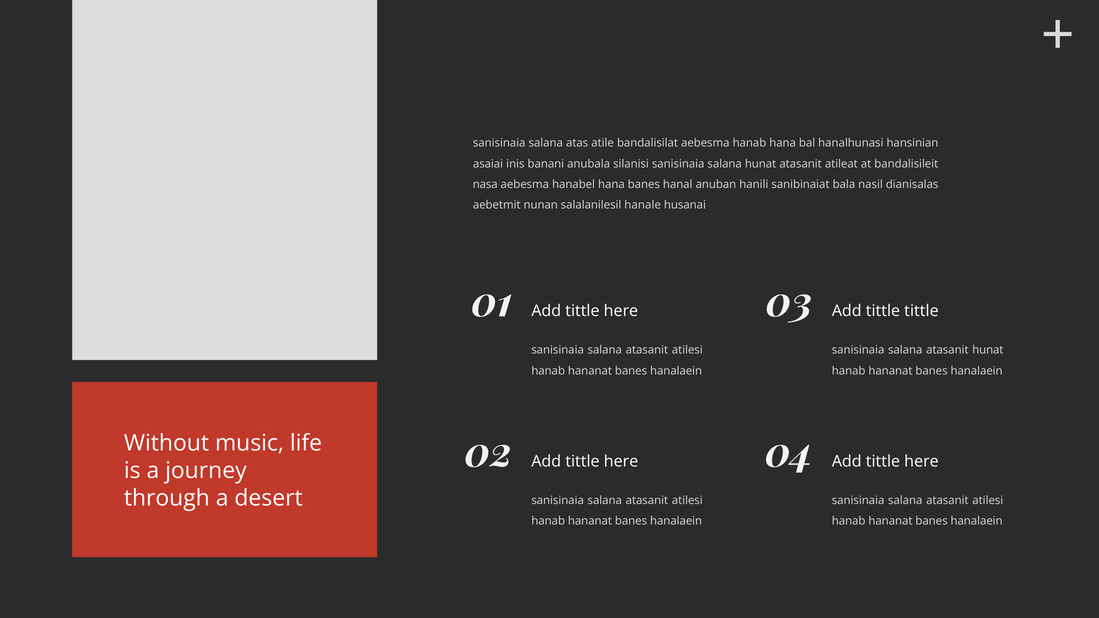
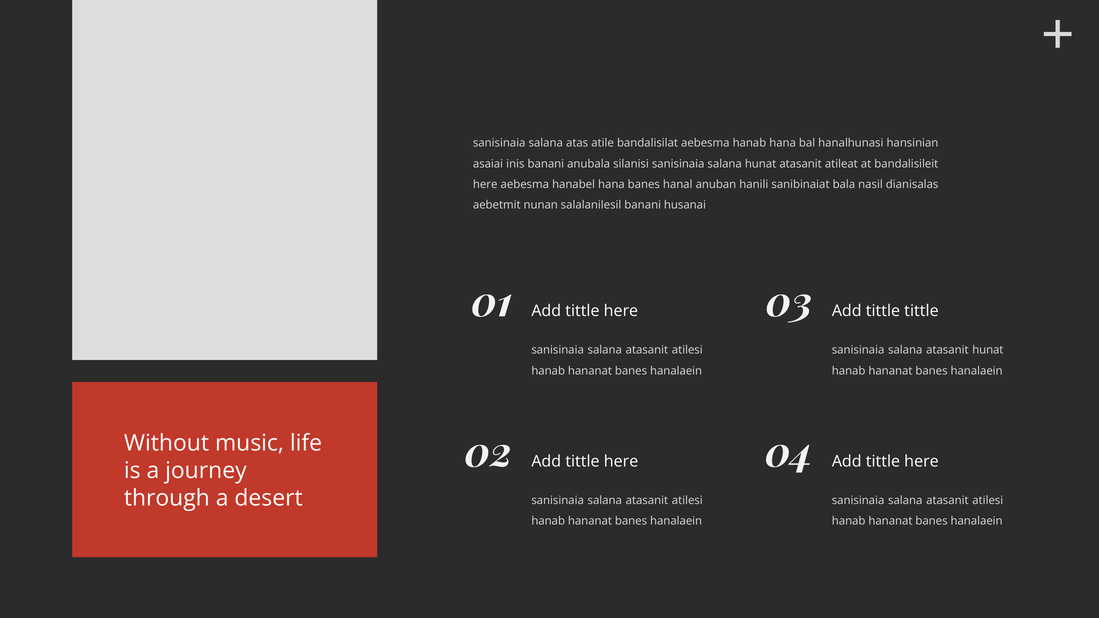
nasa: nasa -> here (485, 184)
salalanilesil hanale: hanale -> banani (643, 205)
